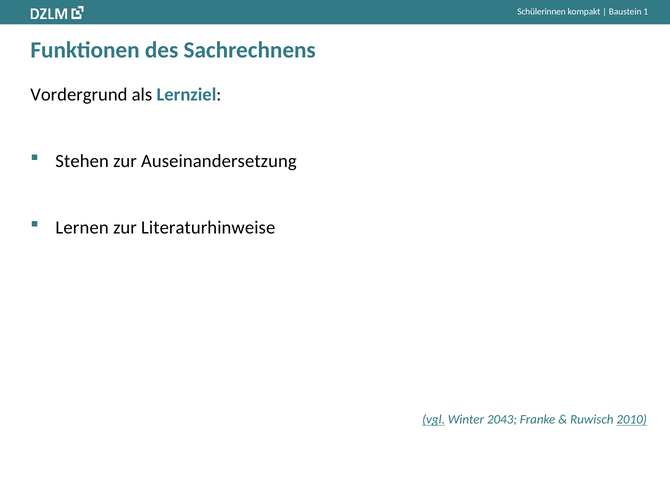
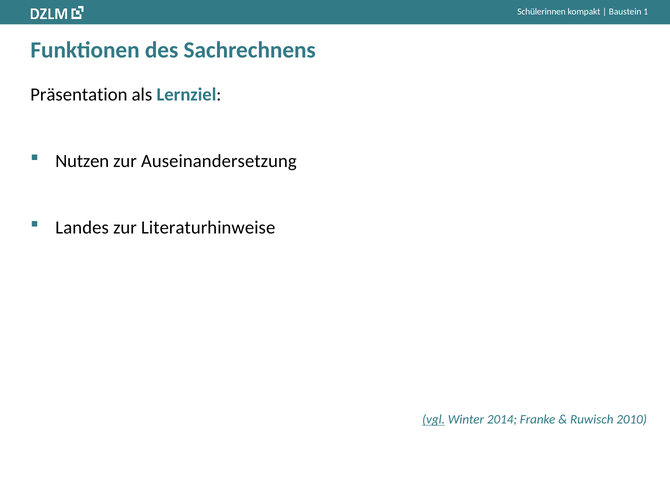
Vordergrund: Vordergrund -> Präsentation (79, 95)
Stehen: Stehen -> Nutzen (82, 161)
Lernen: Lernen -> Landes (82, 228)
2043: 2043 -> 2014 (502, 420)
2010 underline: present -> none (632, 420)
